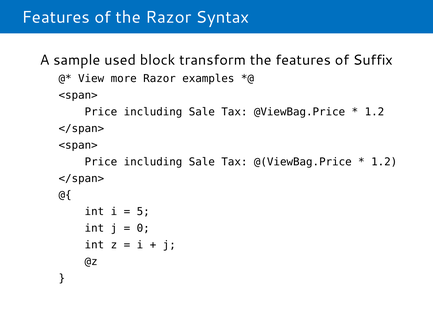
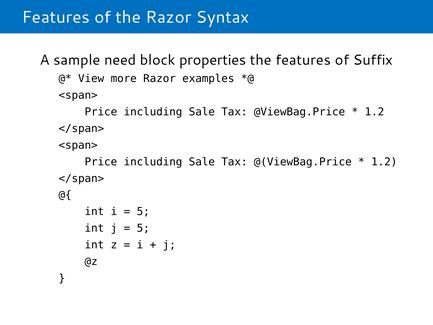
used: used -> need (120, 60)
transform: transform -> properties (213, 60)
0: 0 -> 5 (143, 228)
